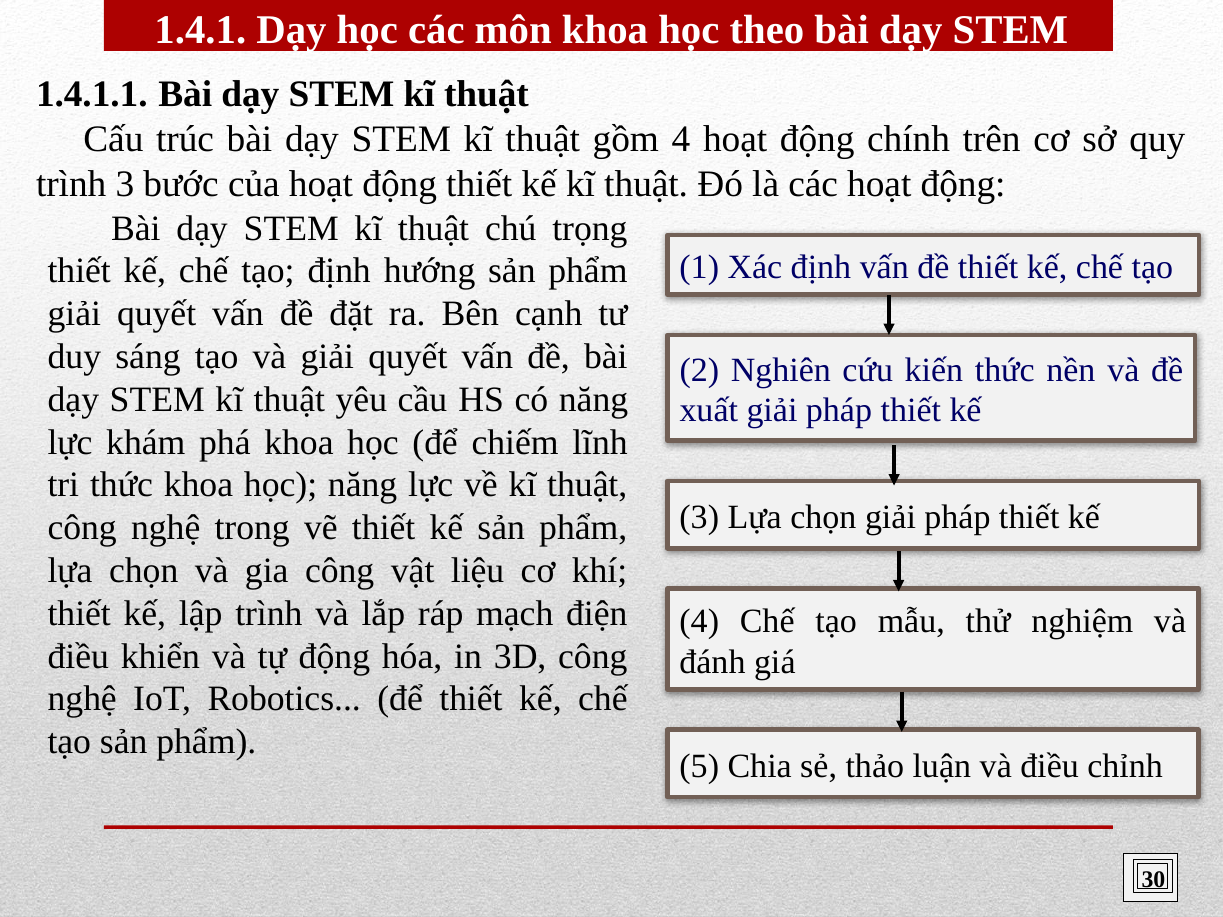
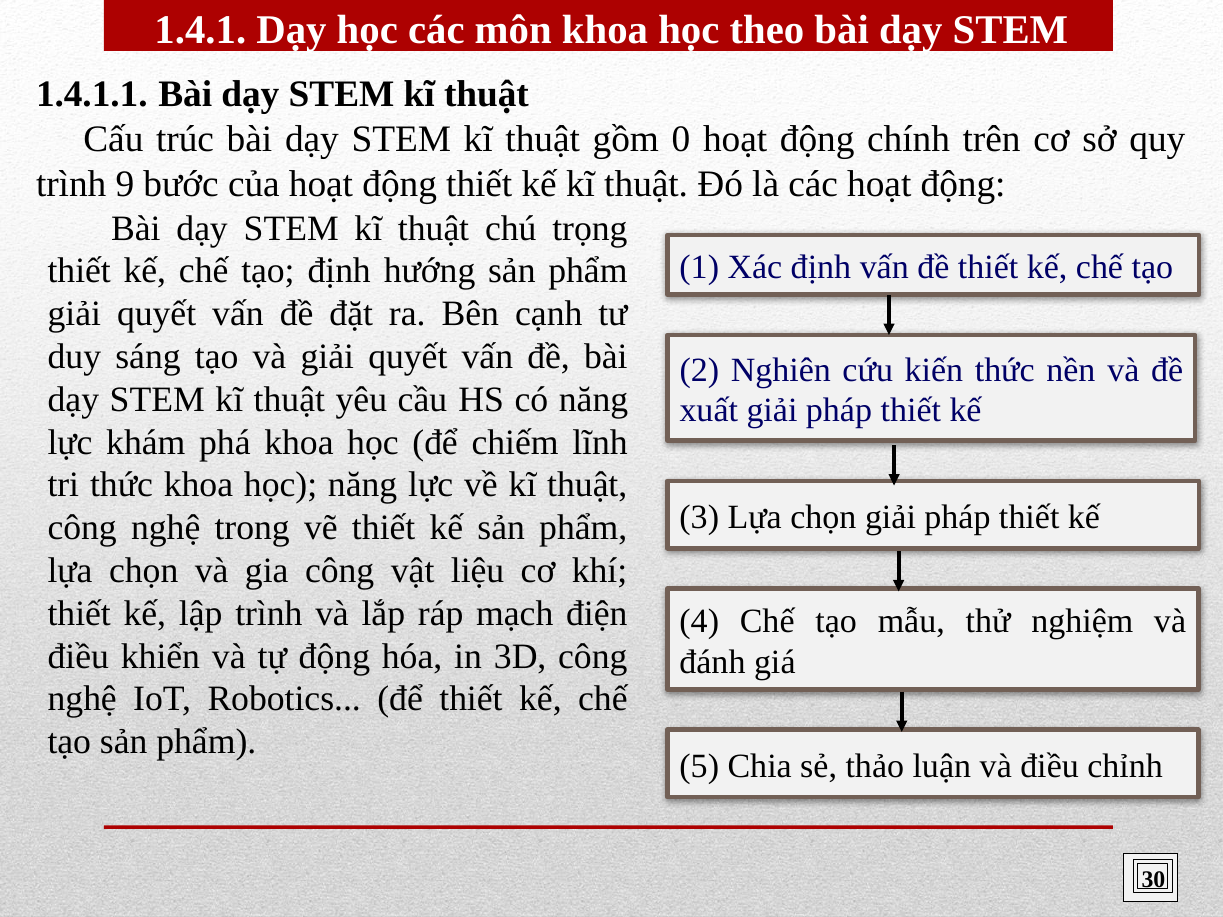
gồm 4: 4 -> 0 (681, 139)
trình 3: 3 -> 9 (125, 184)
